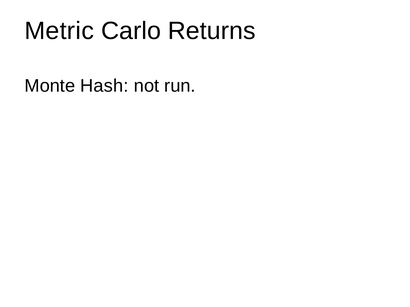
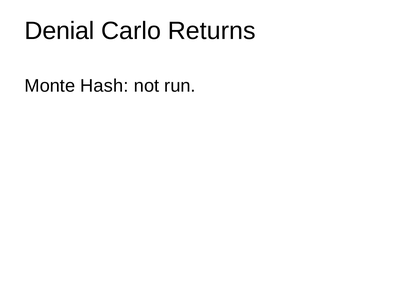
Metric: Metric -> Denial (59, 31)
